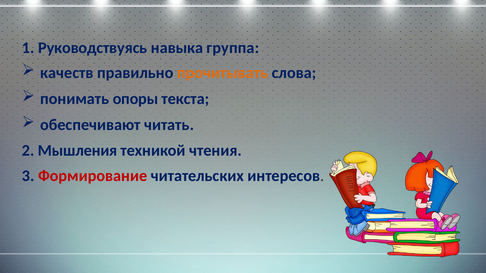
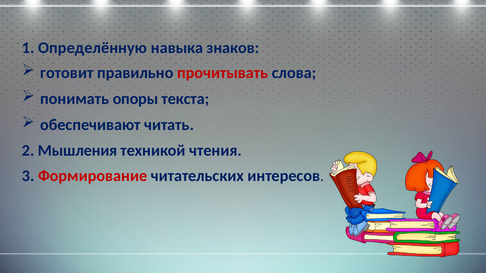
Руководствуясь: Руководствуясь -> Определённую (93, 48)
группа: группа -> знаков (233, 48)
качеств: качеств -> готовит (67, 73)
прочитывать colour: orange -> red (223, 73)
